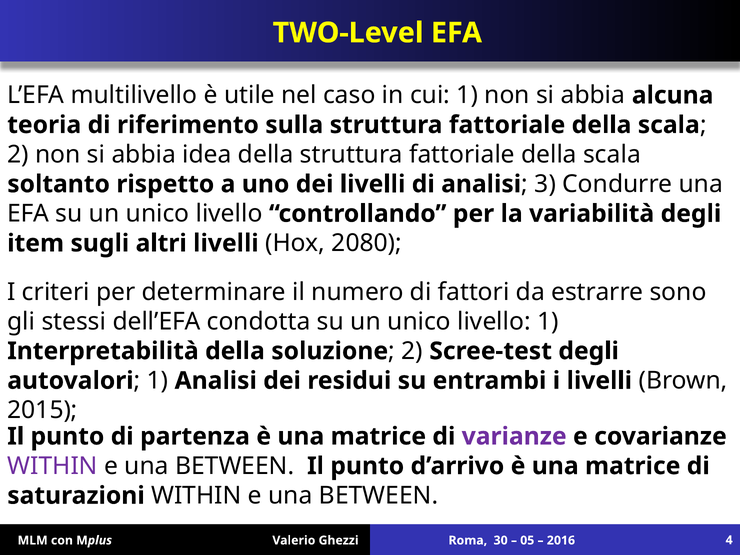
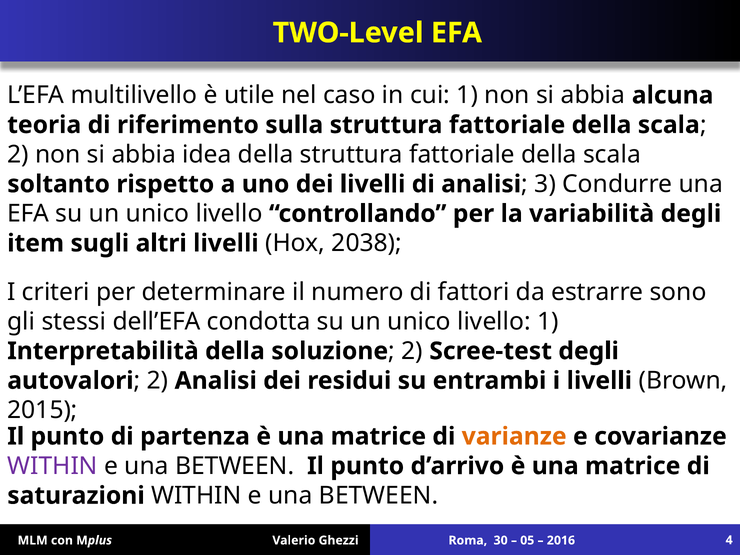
2080: 2080 -> 2038 (367, 243)
1: 1 -> 2 (157, 381)
varianze colour: purple -> orange (514, 436)
